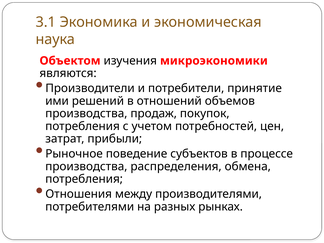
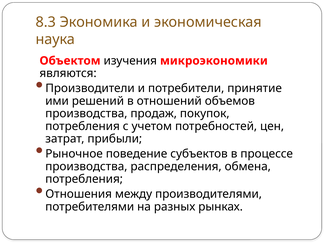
3.1: 3.1 -> 8.3 (46, 22)
